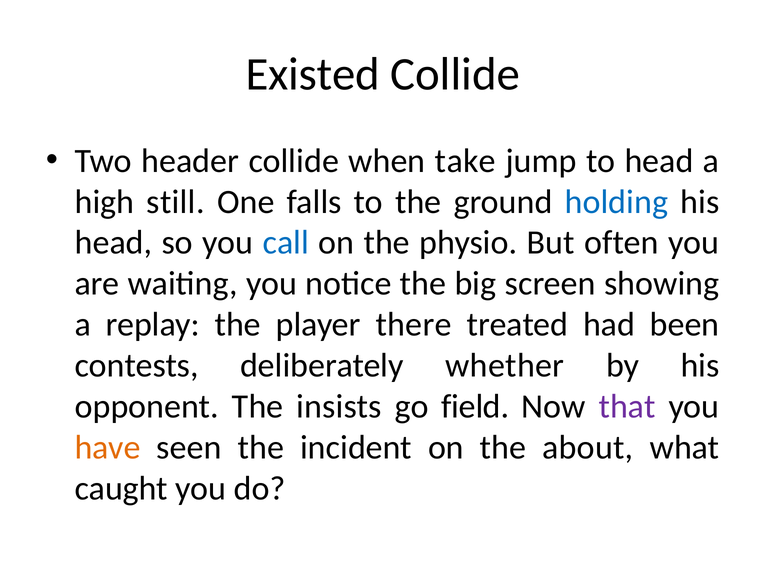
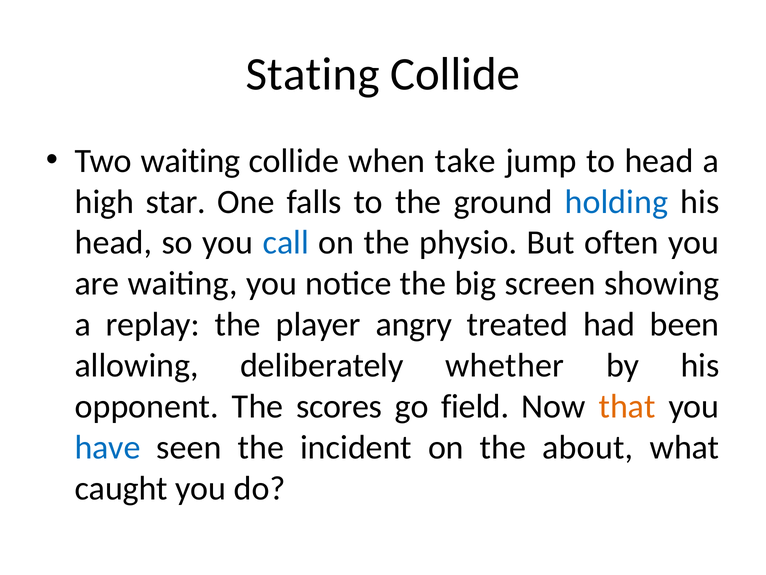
Existed: Existed -> Stating (313, 74)
Two header: header -> waiting (190, 161)
still: still -> star (176, 202)
there: there -> angry (414, 324)
contests: contests -> allowing (137, 365)
insists: insists -> scores (339, 406)
that colour: purple -> orange (627, 406)
have colour: orange -> blue (108, 447)
